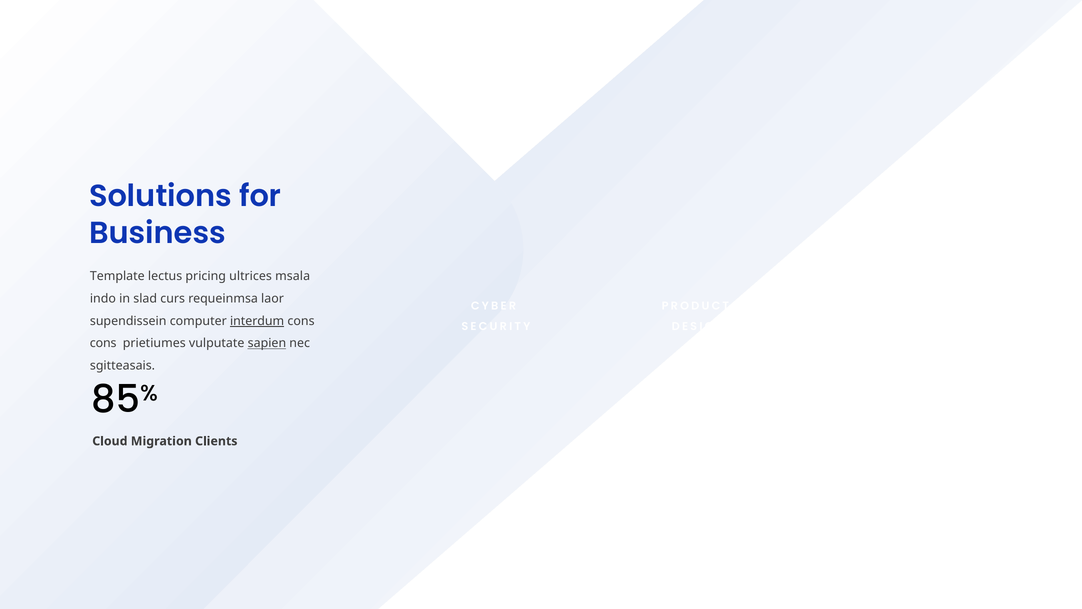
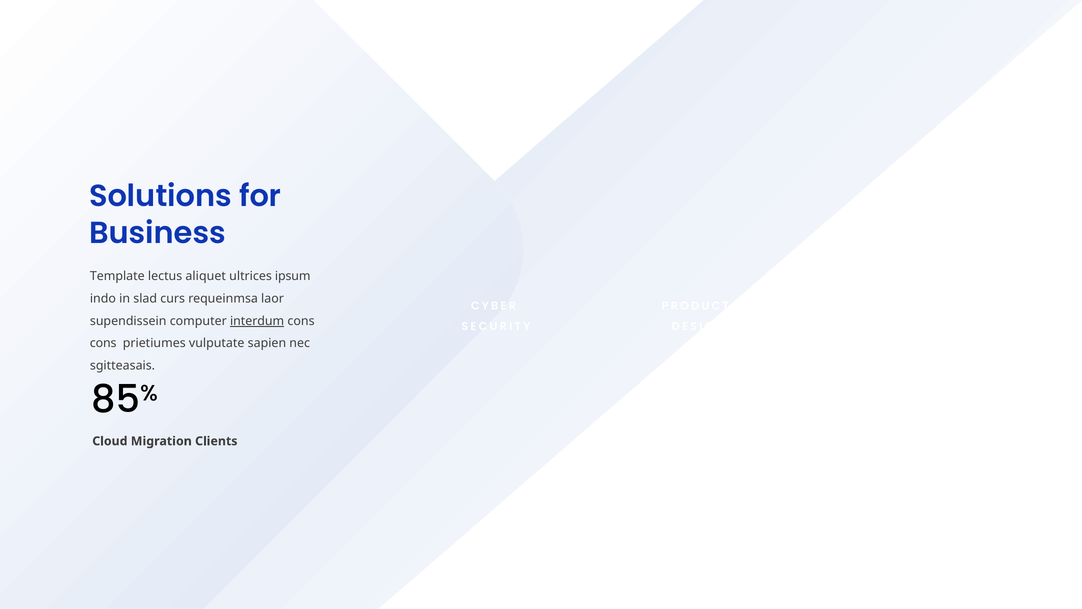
pricing: pricing -> aliquet (206, 276)
msala: msala -> ipsum (293, 276)
sapien underline: present -> none (267, 343)
